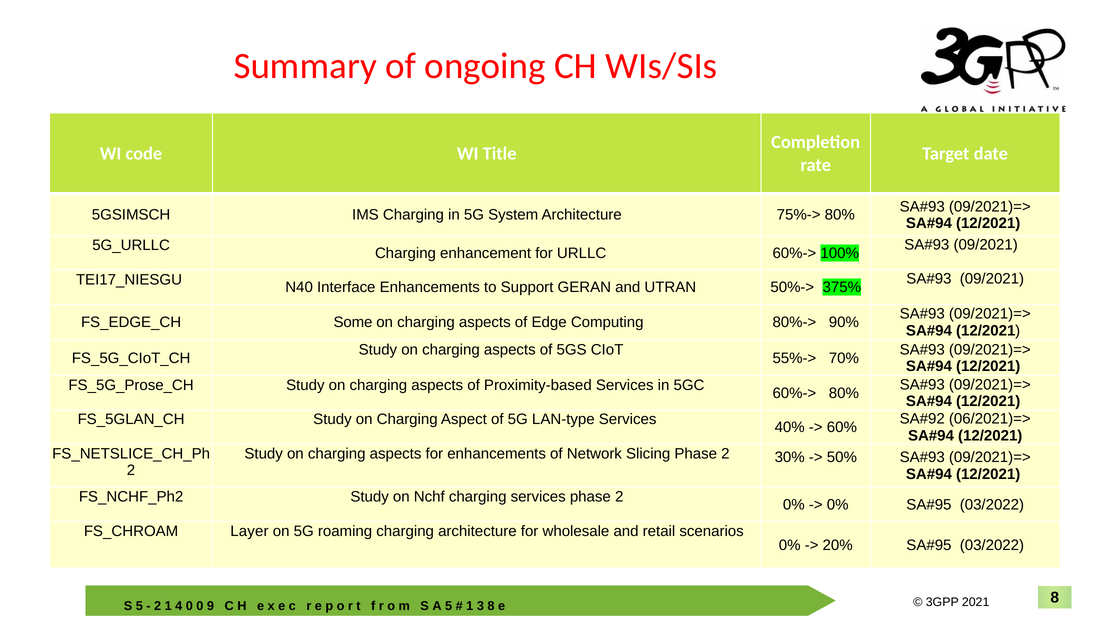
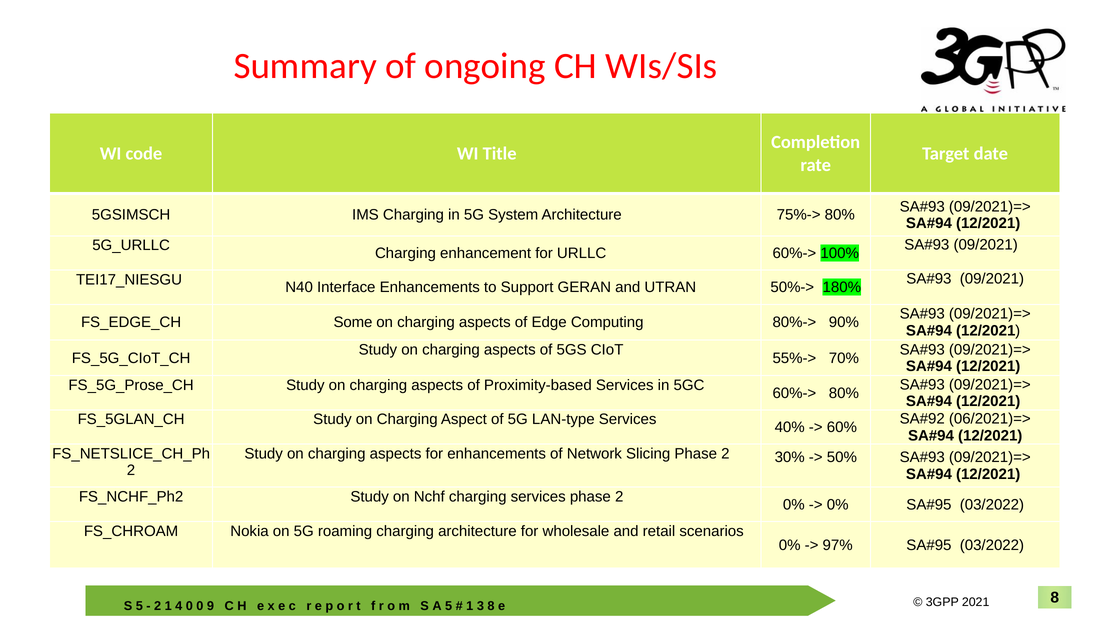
375%: 375% -> 180% (842, 287)
Layer: Layer -> Nokia (249, 531)
20%: 20% -> 97% (838, 545)
